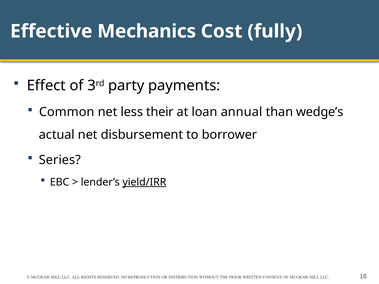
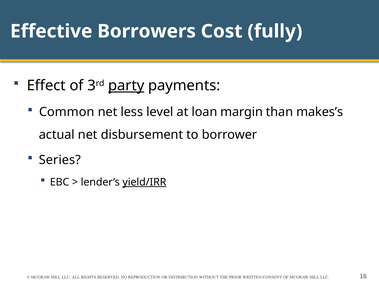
Mechanics: Mechanics -> Borrowers (147, 31)
party underline: none -> present (126, 86)
their: their -> level (160, 112)
annual: annual -> margin (242, 112)
wedge’s: wedge’s -> makes’s (320, 112)
